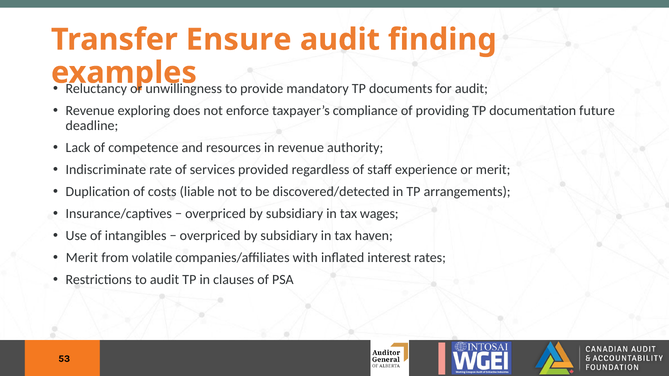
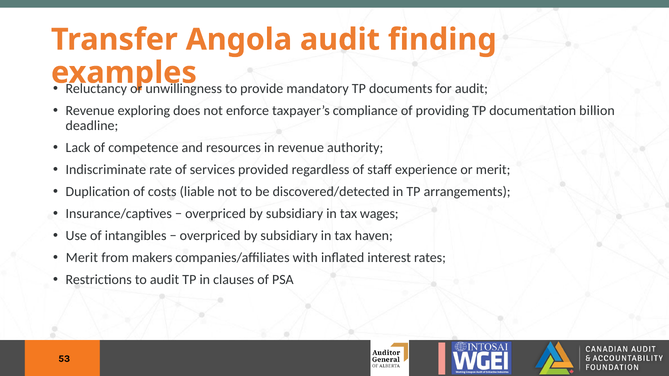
Ensure: Ensure -> Angola (239, 40)
future: future -> billion (597, 111)
volatile: volatile -> makers (152, 258)
